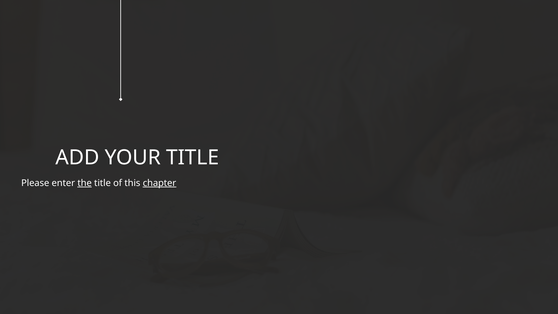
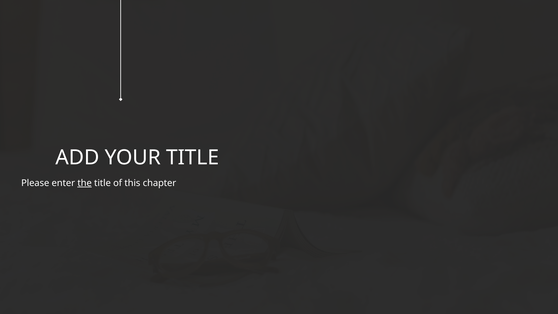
chapter underline: present -> none (159, 183)
